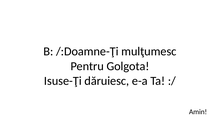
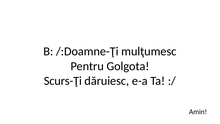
Isuse-Ţi: Isuse-Ţi -> Scurs-Ţi (63, 81)
